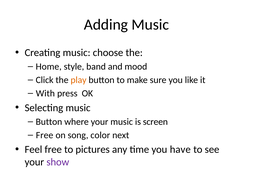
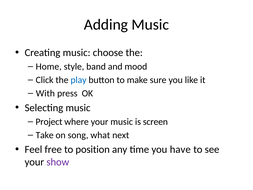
play colour: orange -> blue (79, 80)
Button: Button -> Project (49, 122)
Free: Free -> Take (45, 135)
color: color -> what (100, 135)
pictures: pictures -> position (93, 149)
